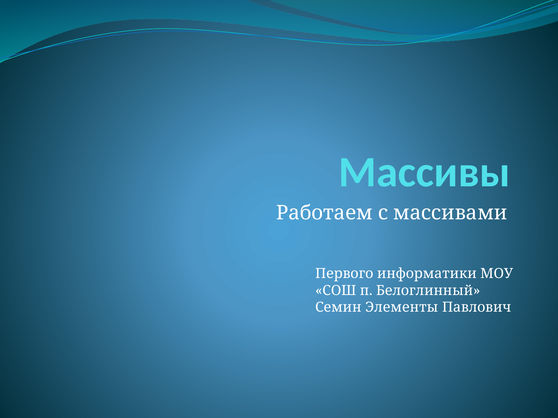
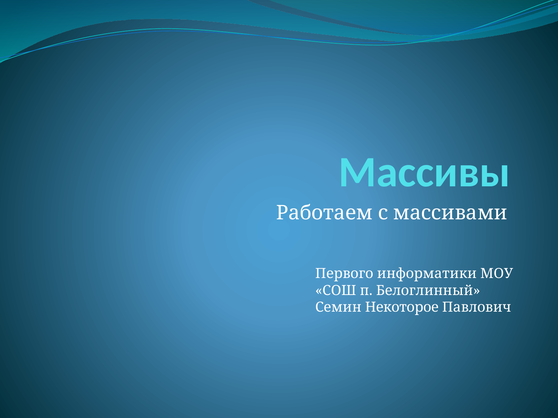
Элементы: Элементы -> Некоторое (402, 308)
